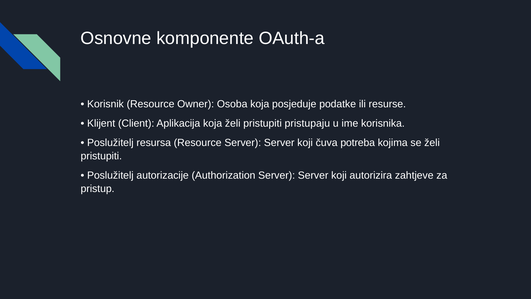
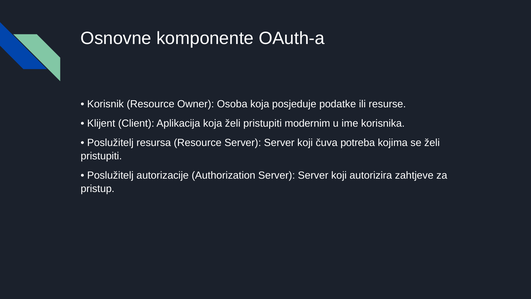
pristupaju: pristupaju -> modernim (307, 123)
